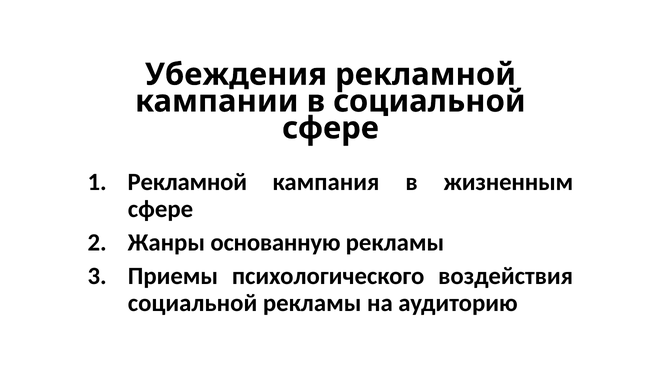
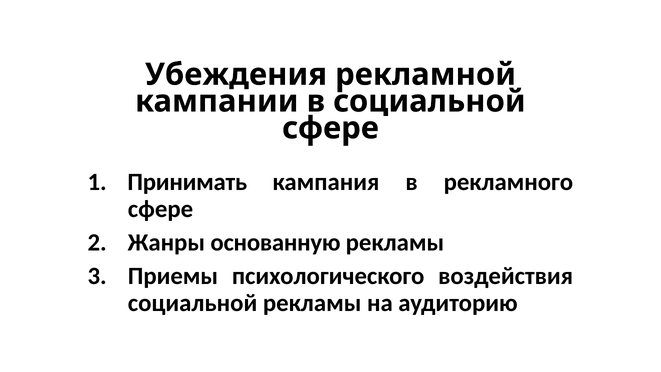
Рекламной: Рекламной -> Принимать (187, 182)
жизненным: жизненным -> рекламного (508, 182)
